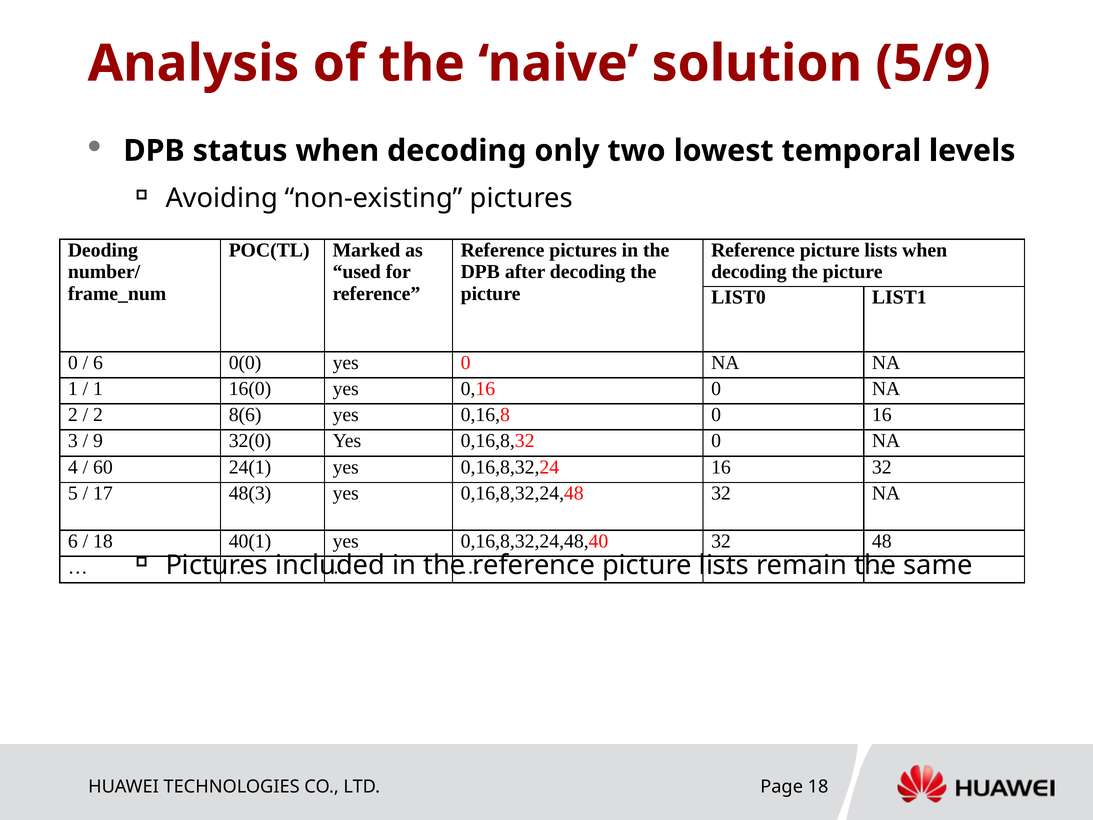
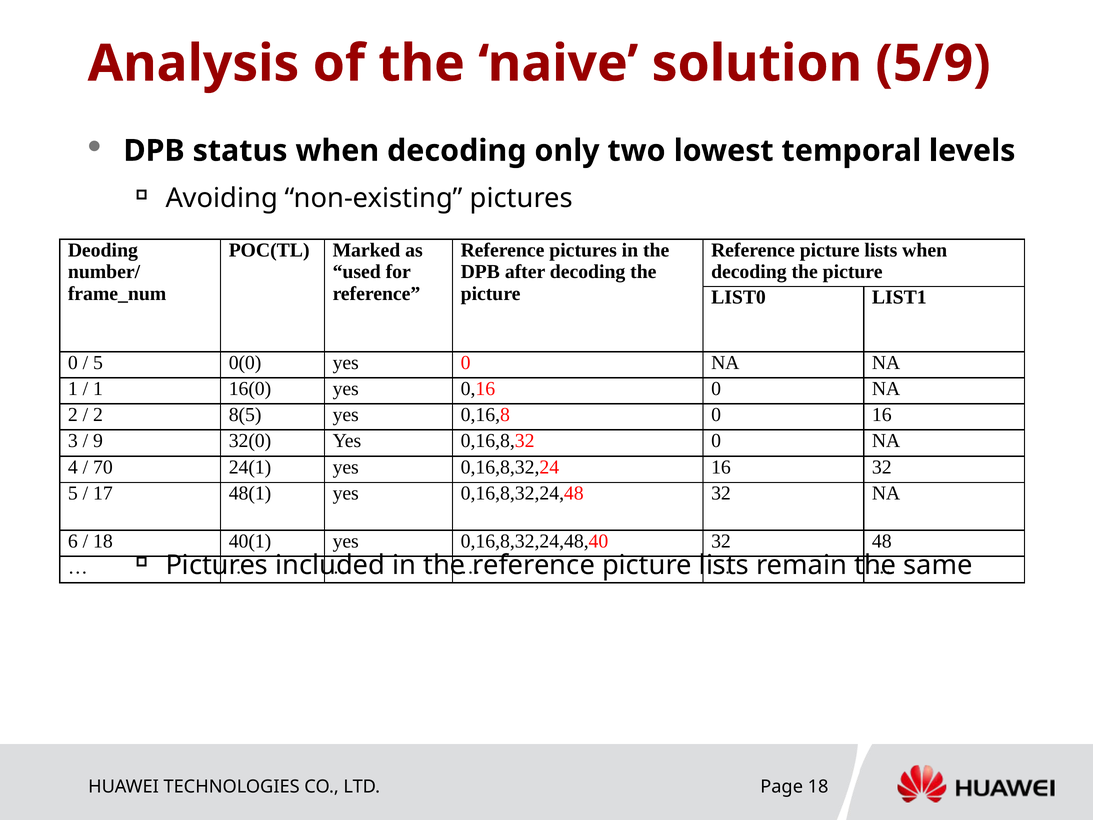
6: 6 -> 5 (98, 362)
8(6: 8(6 -> 8(5 (245, 415)
60: 60 -> 70 (103, 467)
48(3: 48(3 -> 48(1 (250, 493)
